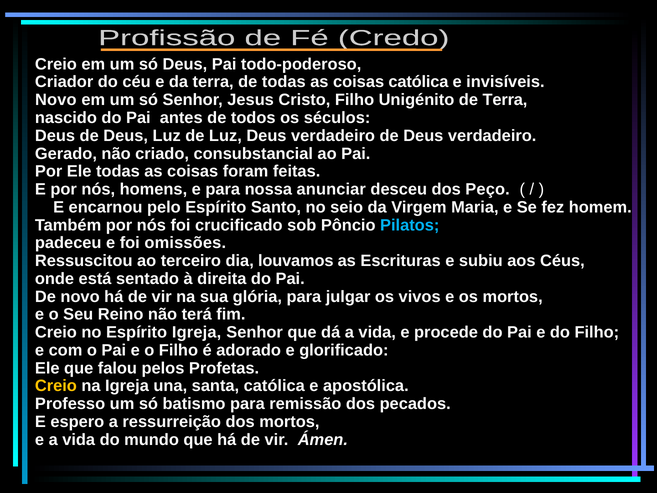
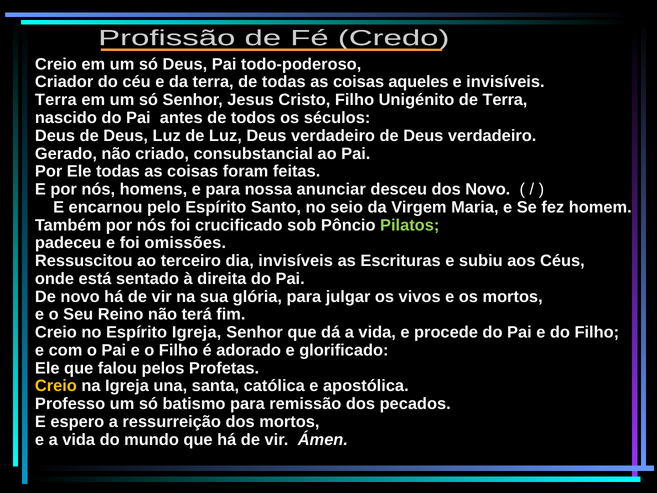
coisas católica: católica -> aqueles (418, 82)
Novo: Novo -> Terra (56, 100)
dos Peço: Peço -> Novo (488, 189)
Pilatos colour: light blue -> light green (410, 225)
dia louvamos: louvamos -> invisíveis (296, 261)
